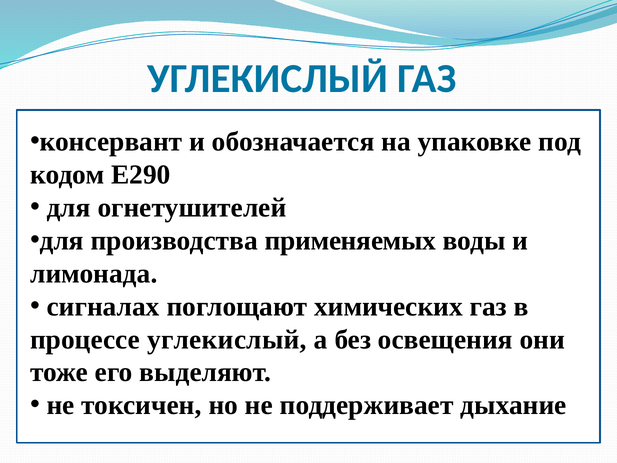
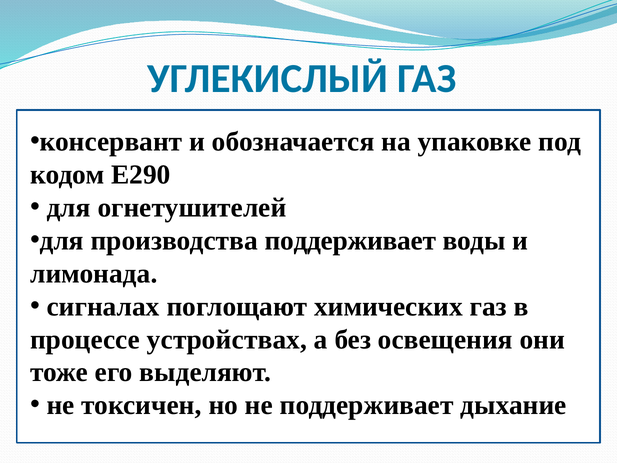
производства применяемых: применяемых -> поддерживает (350, 241)
процессе углекислый: углекислый -> устройствах (227, 339)
